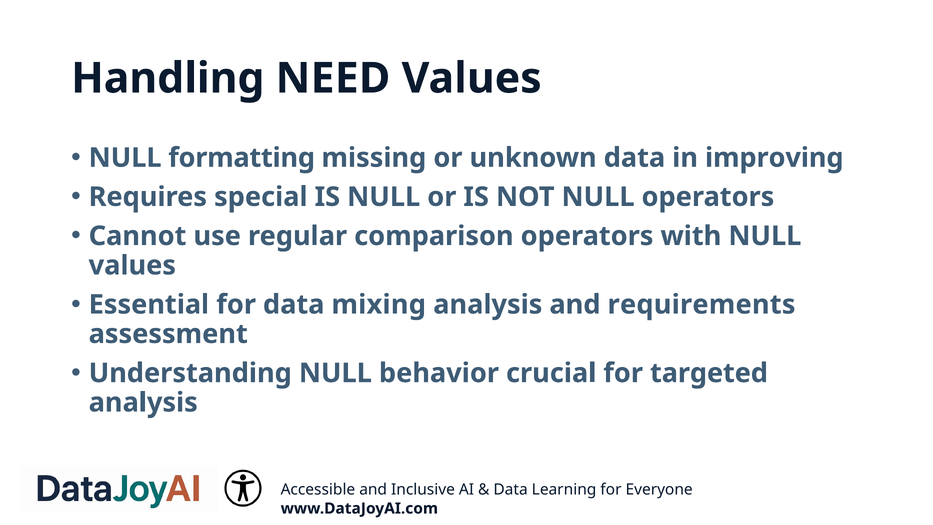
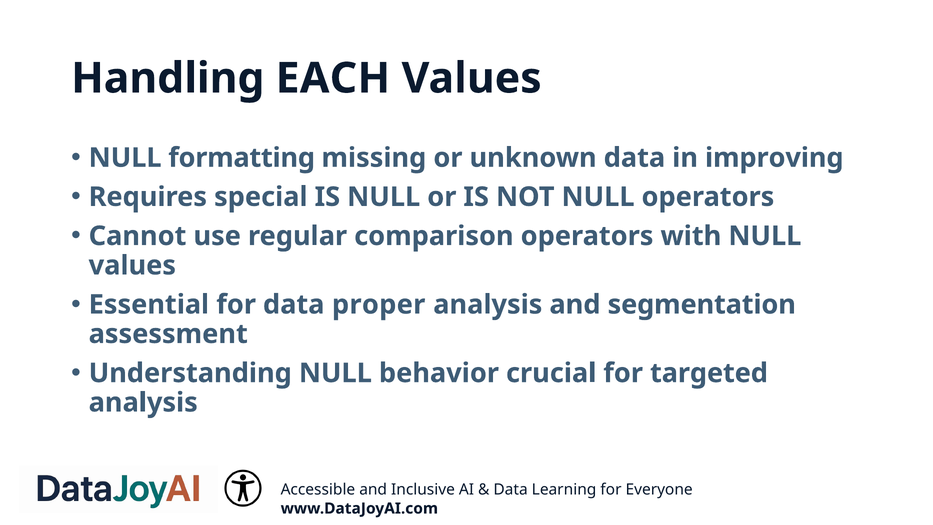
NEED: NEED -> EACH (333, 78)
mixing: mixing -> proper (379, 304)
requirements: requirements -> segmentation (702, 304)
